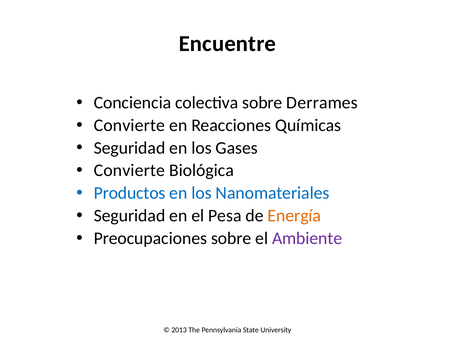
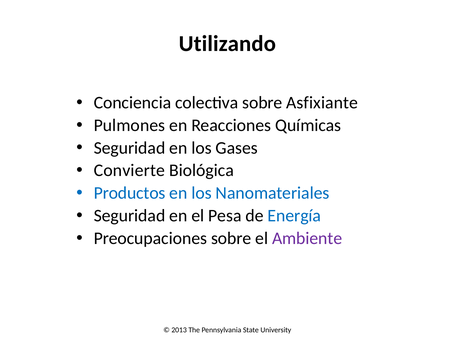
Encuentre: Encuentre -> Utilizando (227, 44)
Derrames: Derrames -> Asfixiante (322, 103)
Convierte: Convierte -> Pulmones (129, 125)
Energía colour: orange -> blue (294, 216)
